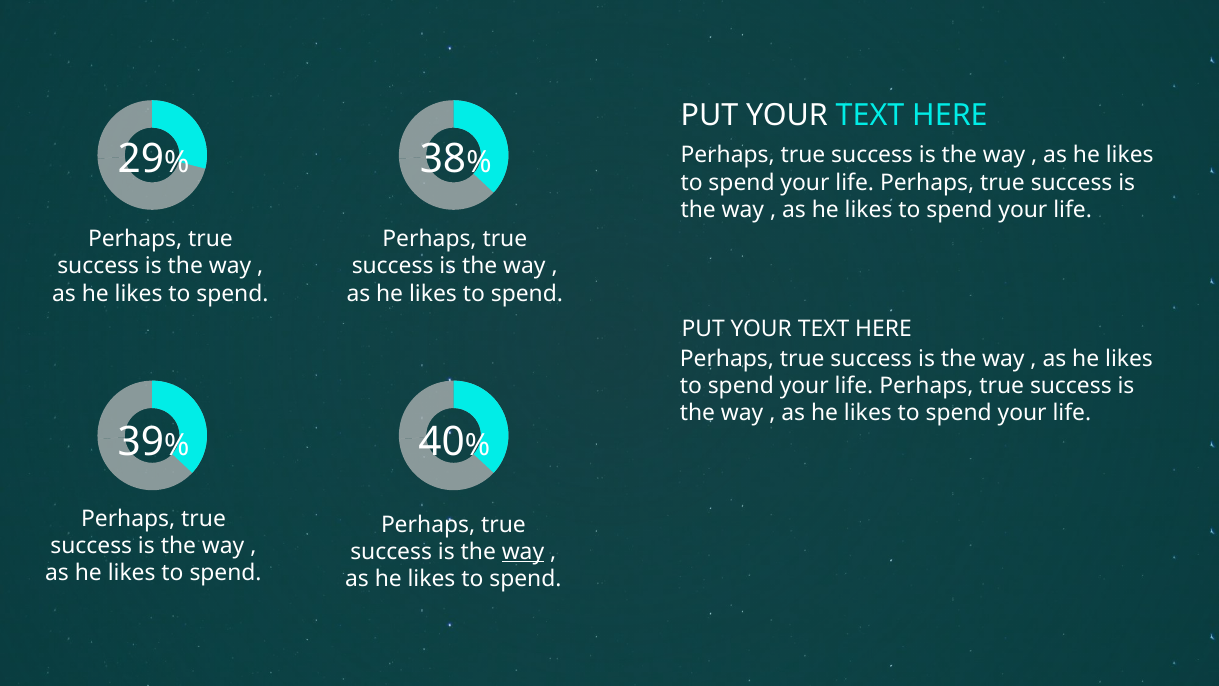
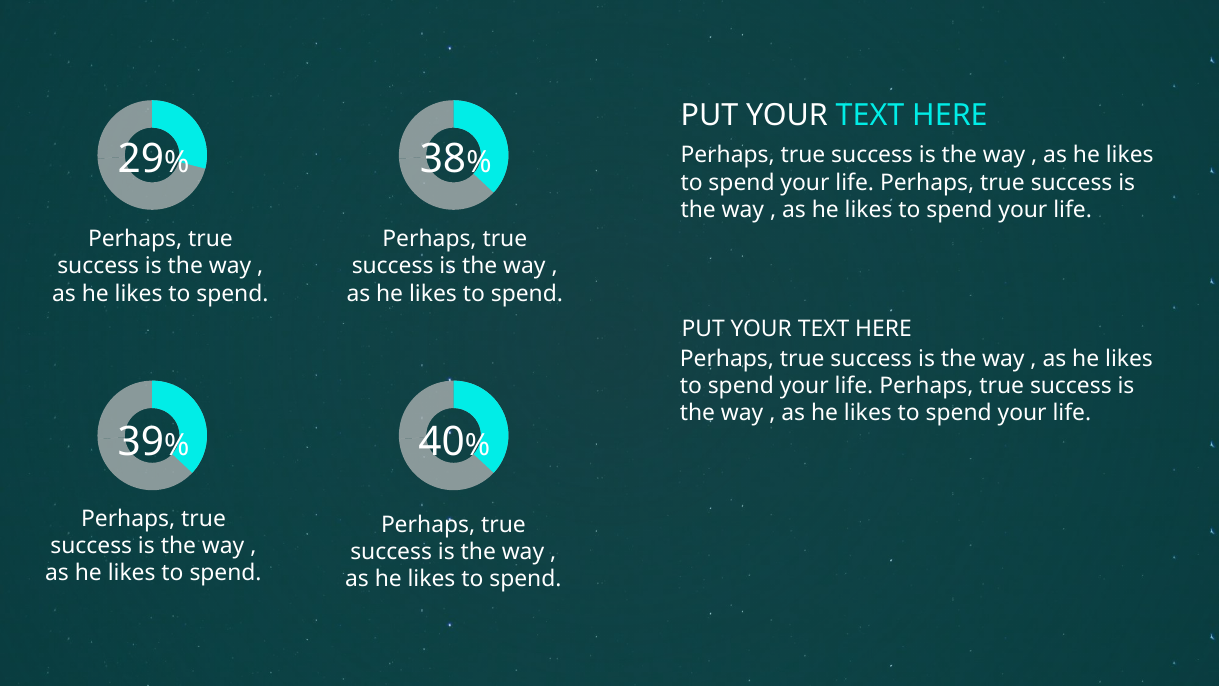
way underline: present -> none (523, 552)
